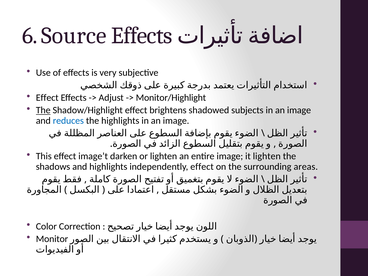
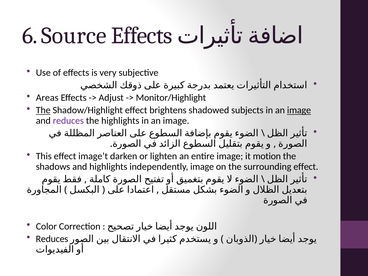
Effect: Effect -> Areas (47, 98)
image underline: none -> present (299, 110)
reduces colour: blue -> purple (68, 121)
it lighten: lighten -> motion (267, 156)
independently effect: effect -> image (202, 167)
surrounding areas: areas -> effect (306, 167)
Monitor: Monitor -> Reduces (52, 239)
